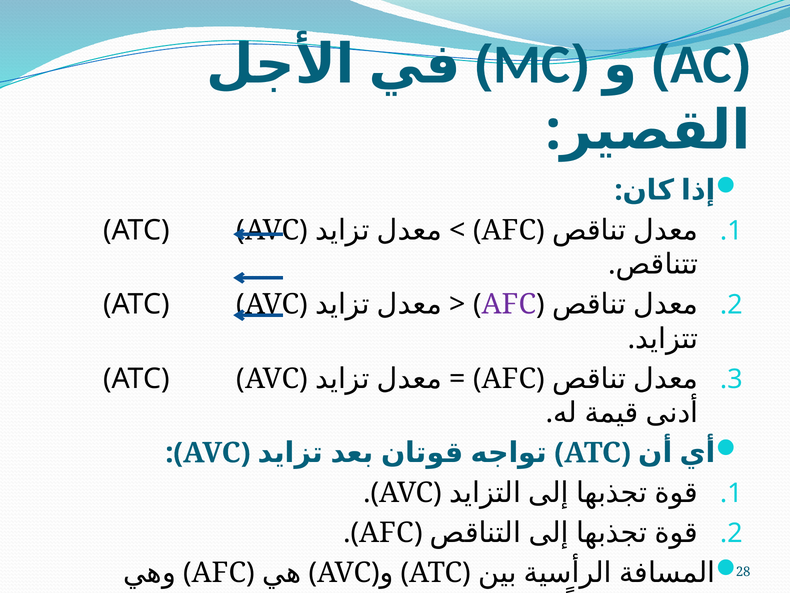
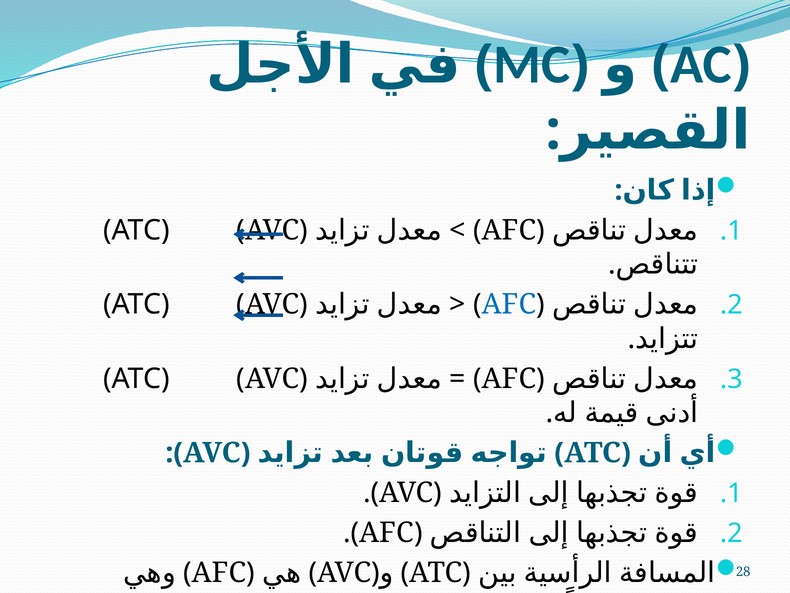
AFC colour: purple -> blue (509, 304)
